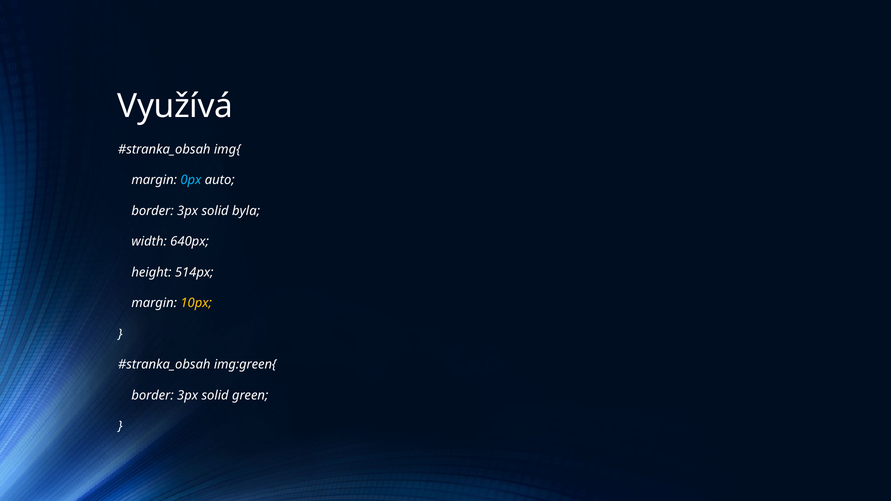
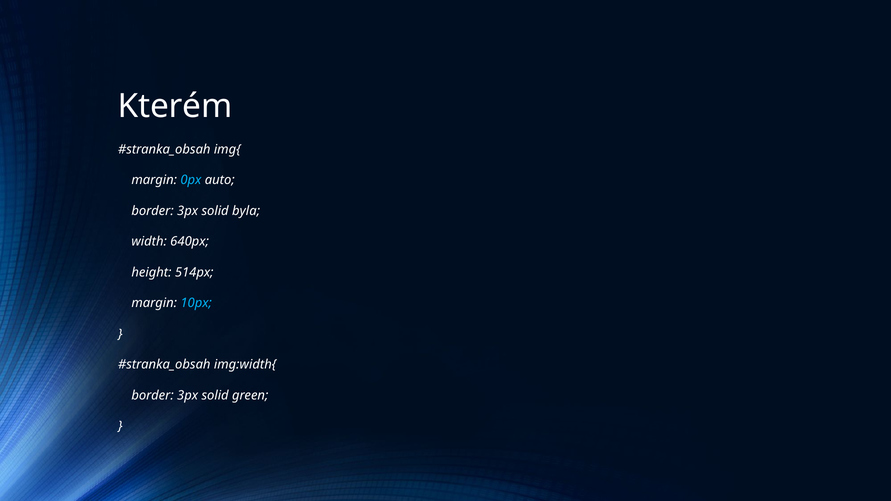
Využívá: Využívá -> Kterém (175, 106)
10px colour: yellow -> light blue (196, 303)
img:green{: img:green{ -> img:width{ (245, 365)
